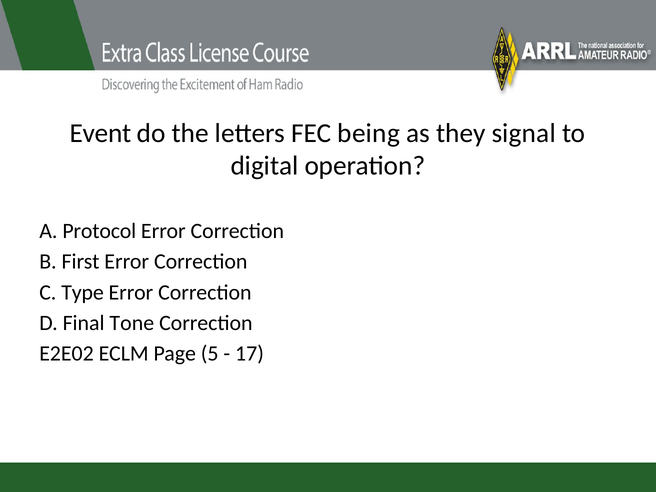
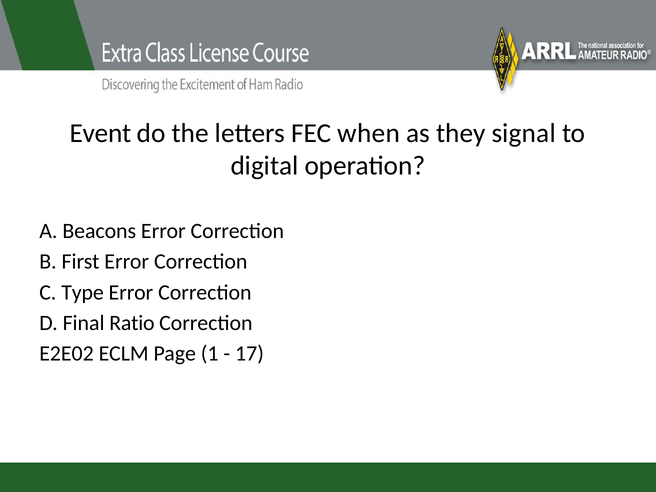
being: being -> when (369, 133)
Protocol: Protocol -> Beacons (99, 231)
Tone: Tone -> Ratio (132, 323)
5: 5 -> 1 (210, 354)
